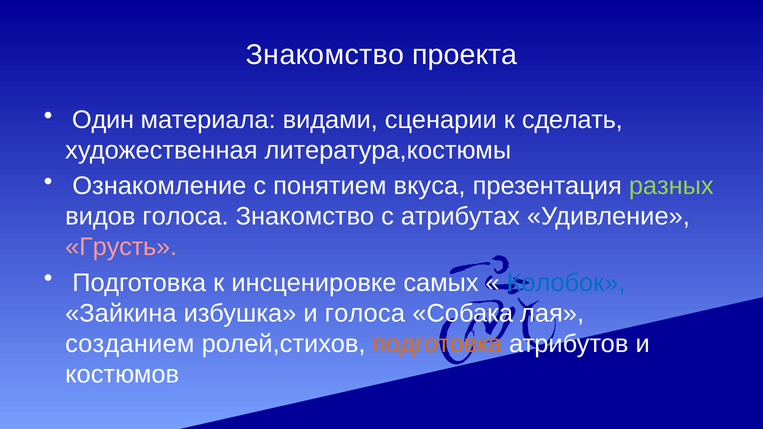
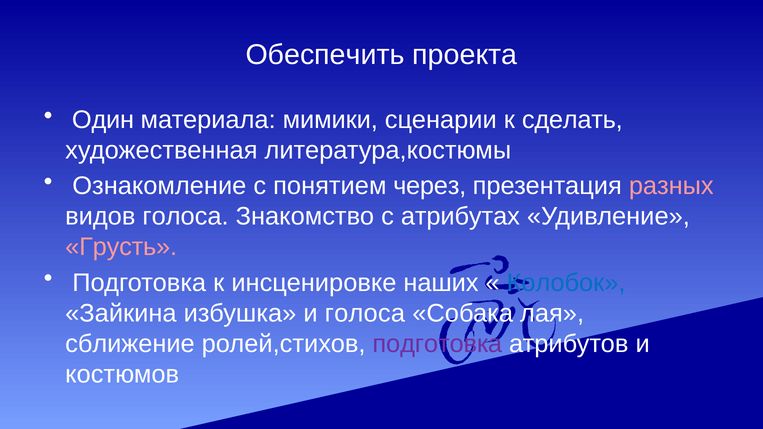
Знакомство: Знакомство -> Обеспечить (325, 55)
видами: видами -> мимики (330, 120)
вкуса: вкуса -> через (430, 186)
разных colour: light green -> pink (671, 186)
самых: самых -> наших (441, 283)
созданием: созданием -> сближение (130, 344)
подготовка colour: orange -> purple (437, 344)
